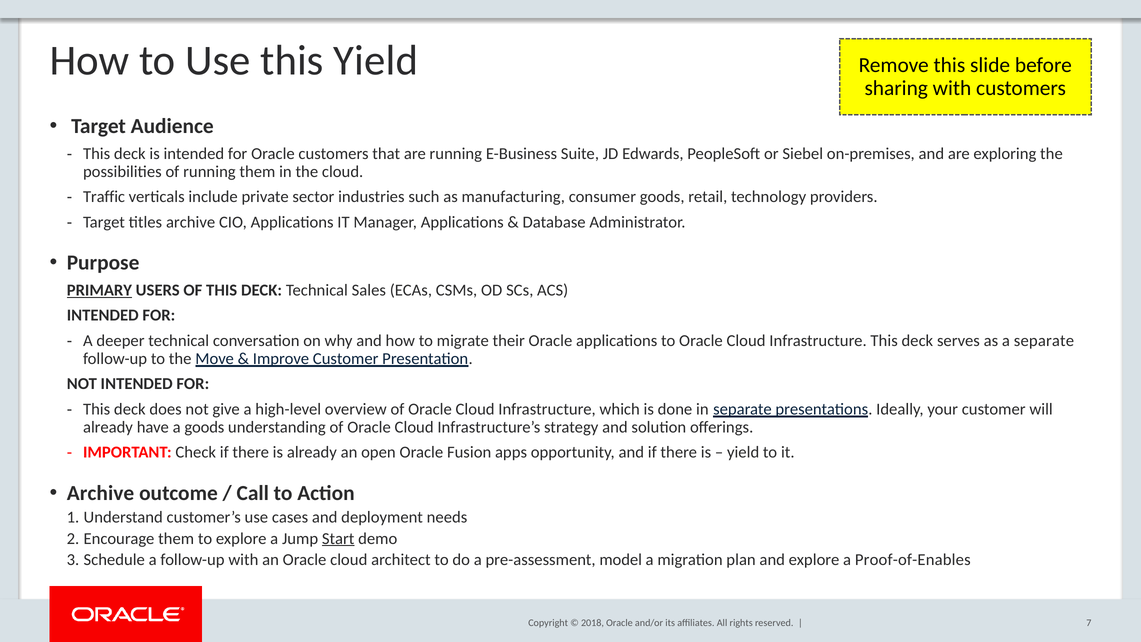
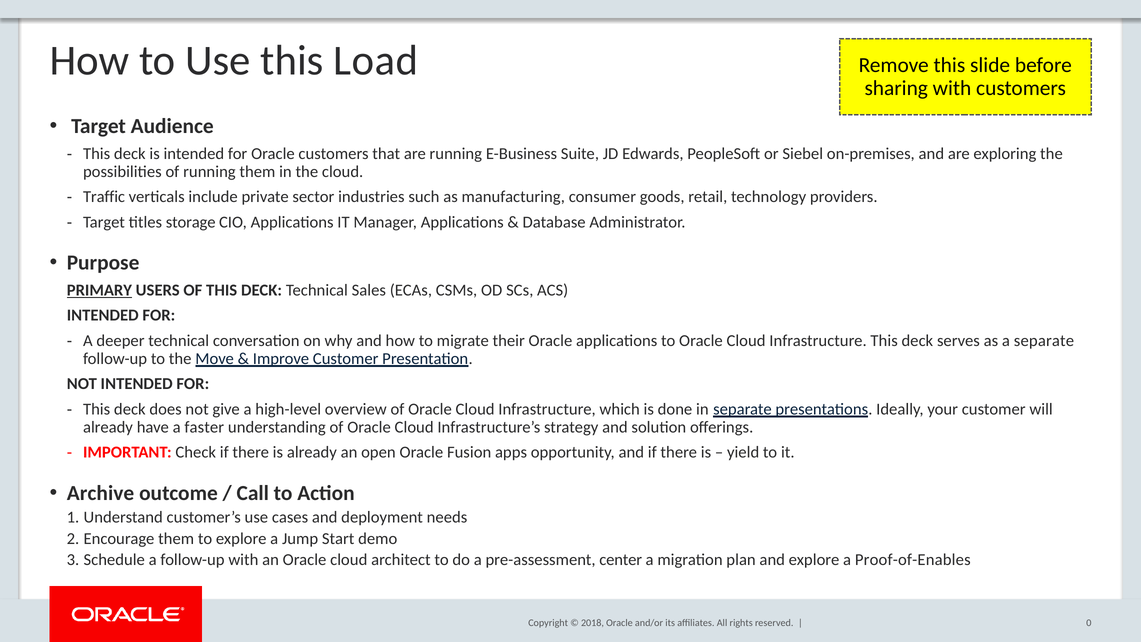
this Yield: Yield -> Load (376, 61)
titles archive: archive -> storage (191, 222)
a goods: goods -> faster (204, 427)
Start underline: present -> none (338, 539)
model: model -> center (621, 560)
7: 7 -> 0 (1089, 623)
